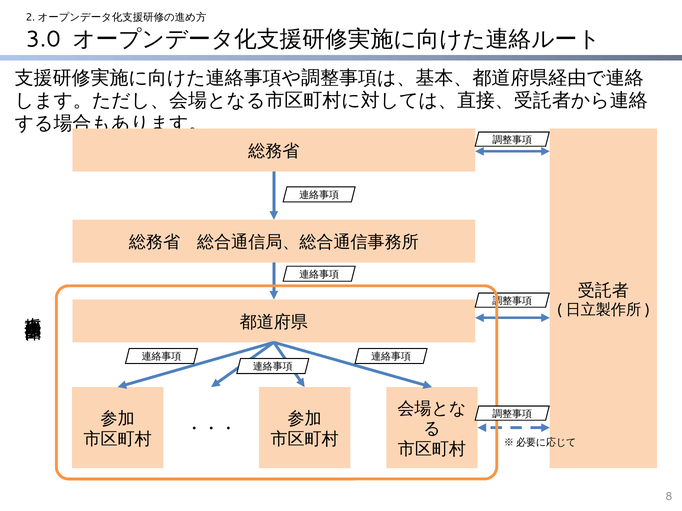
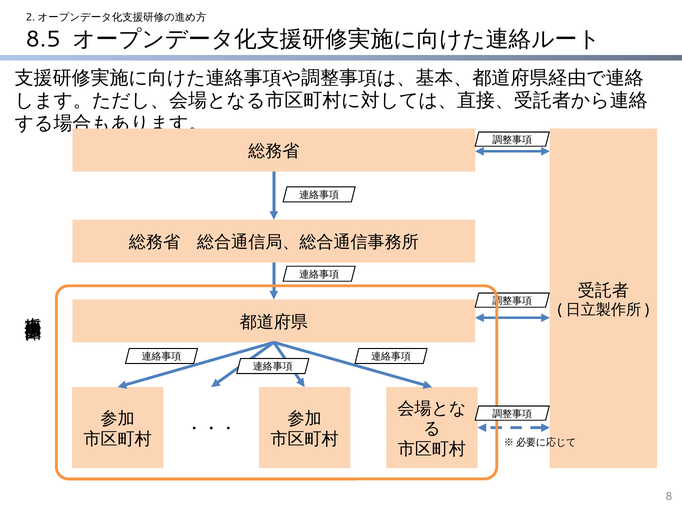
3.0: 3.0 -> 8.5 (43, 39)
